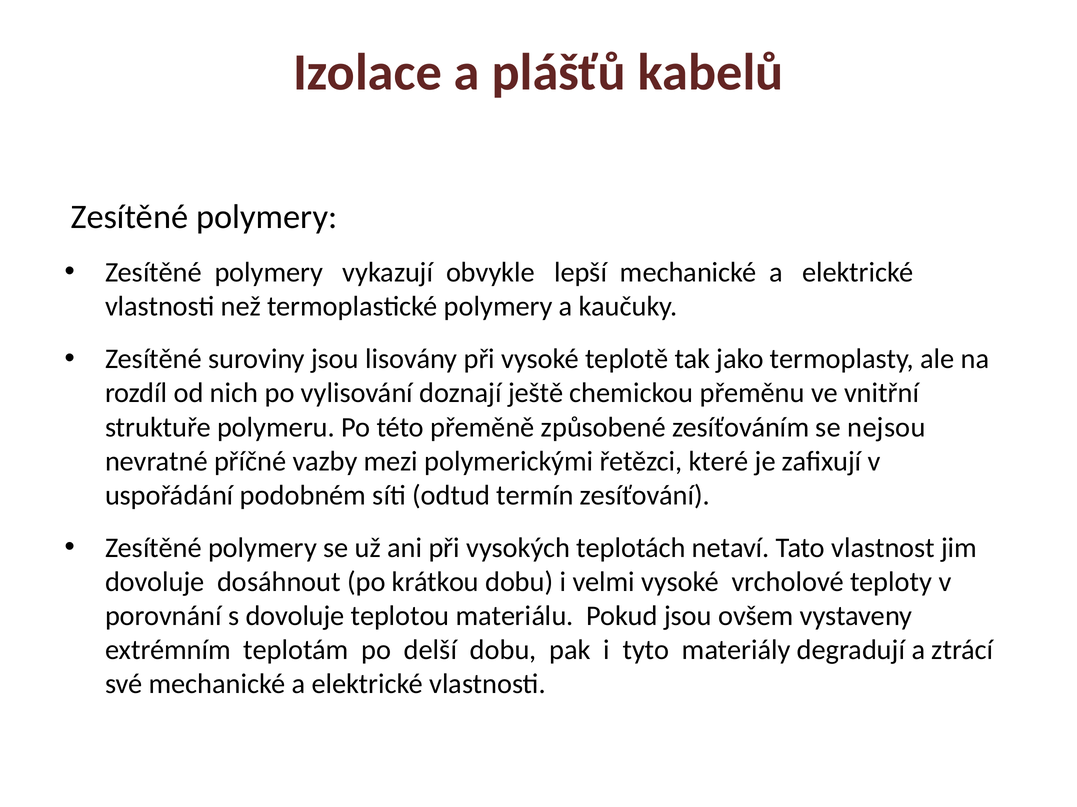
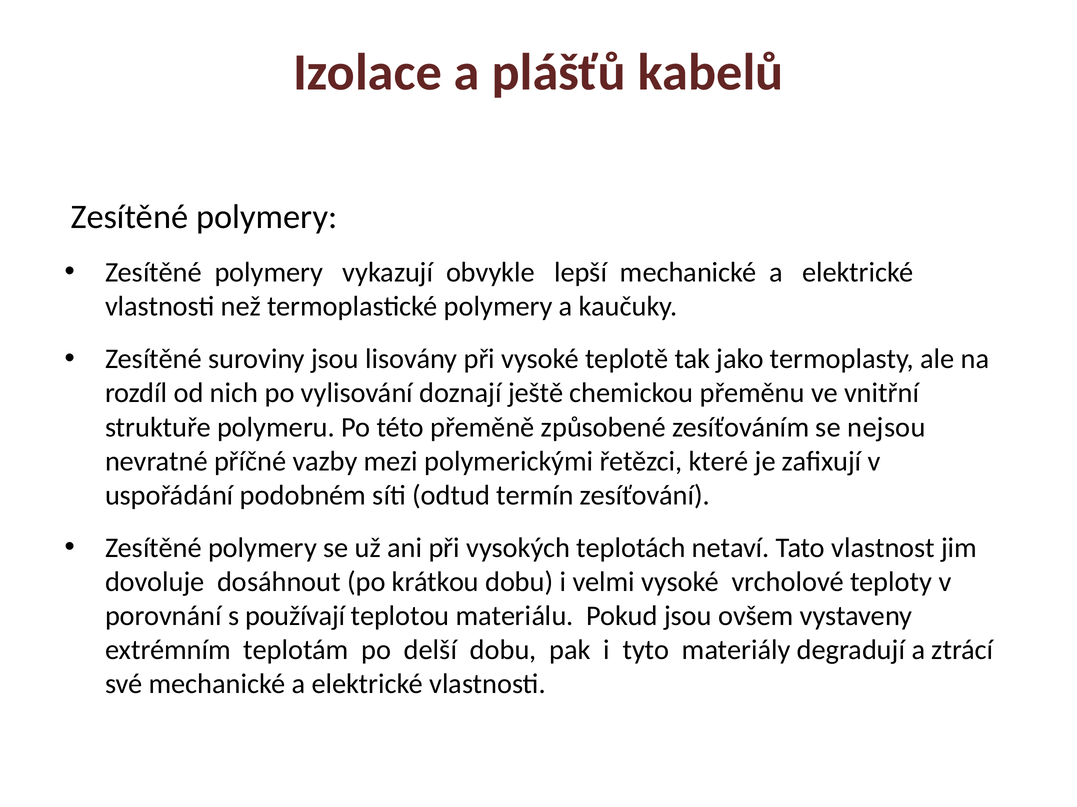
s dovoluje: dovoluje -> používají (295, 617)
